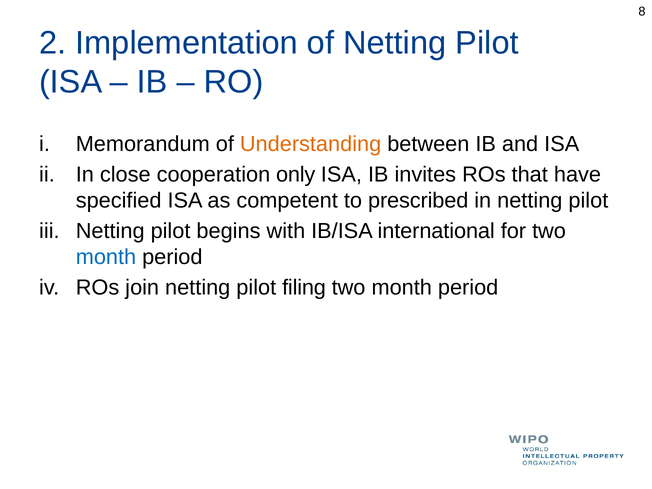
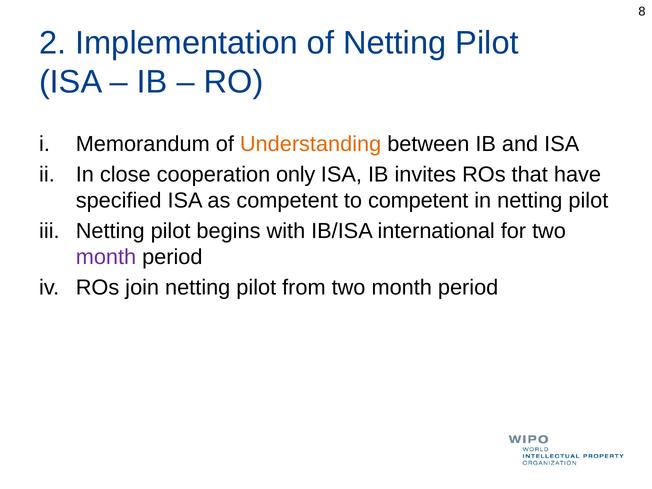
to prescribed: prescribed -> competent (418, 201)
month colour: blue -> purple (106, 257)
filing: filing -> from (304, 288)
